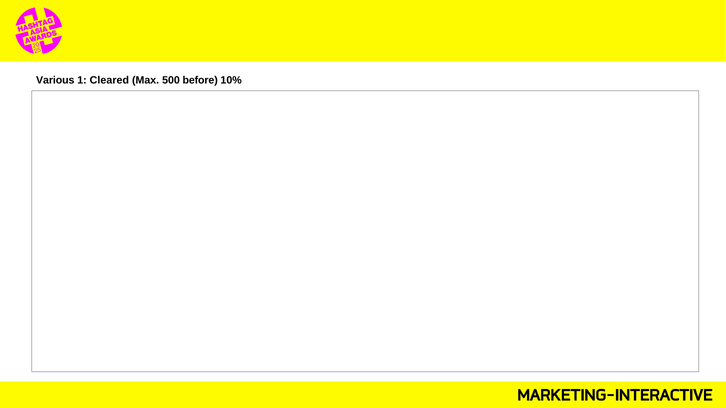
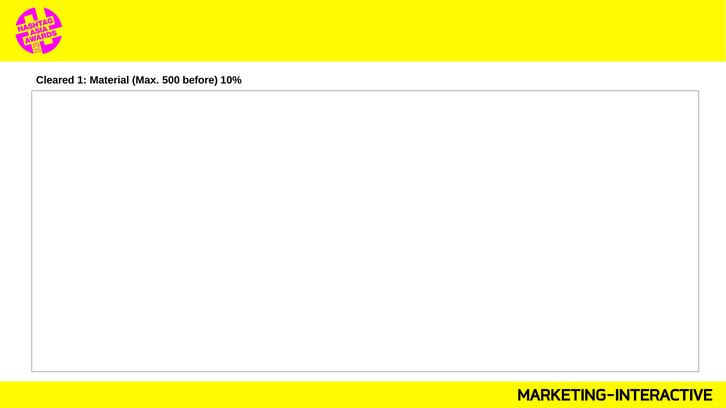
Various: Various -> Cleared (55, 80)
Cleared: Cleared -> Material (109, 80)
